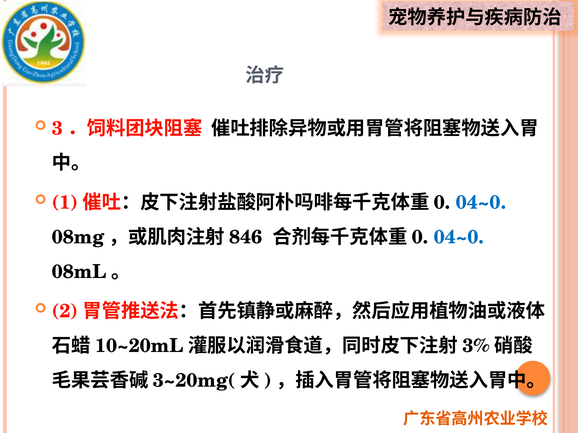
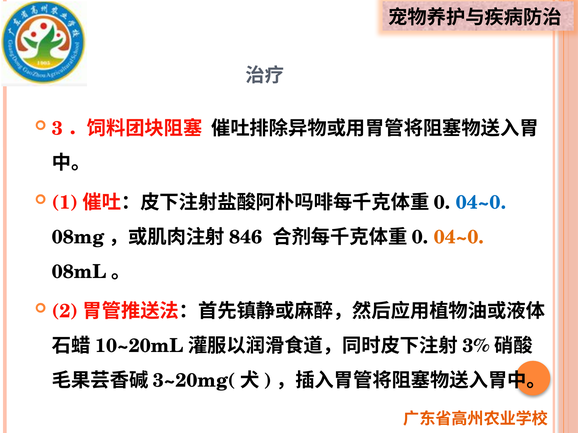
04~0 colour: blue -> orange (459, 237)
